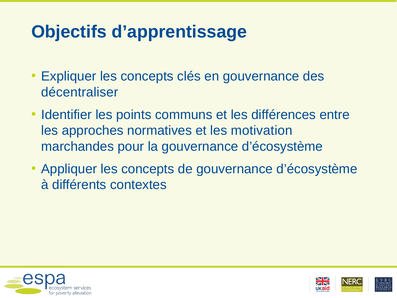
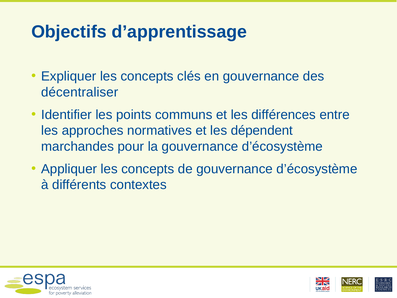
motivation: motivation -> dépendent (262, 130)
